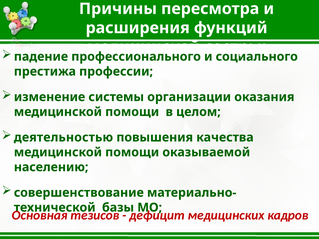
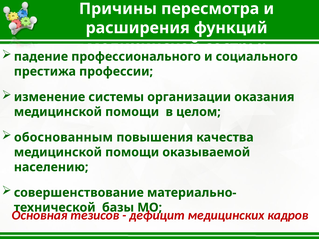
деятельностью: деятельностью -> обоснованным (63, 138)
